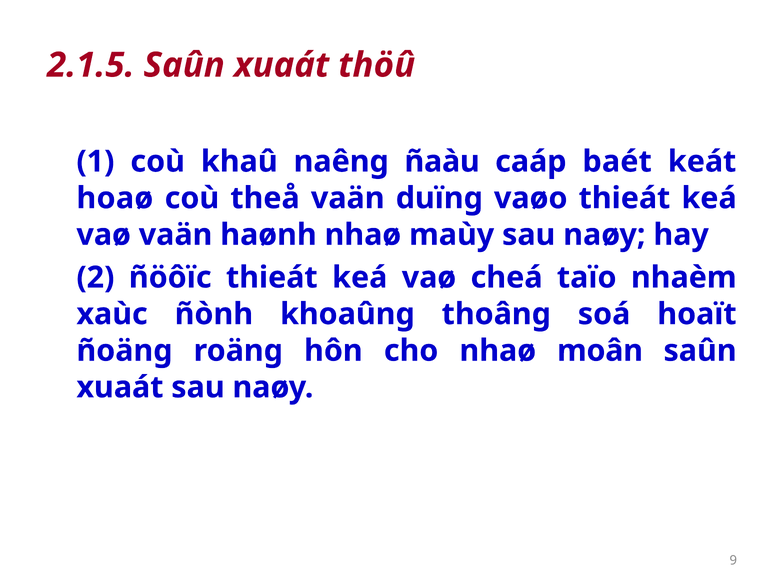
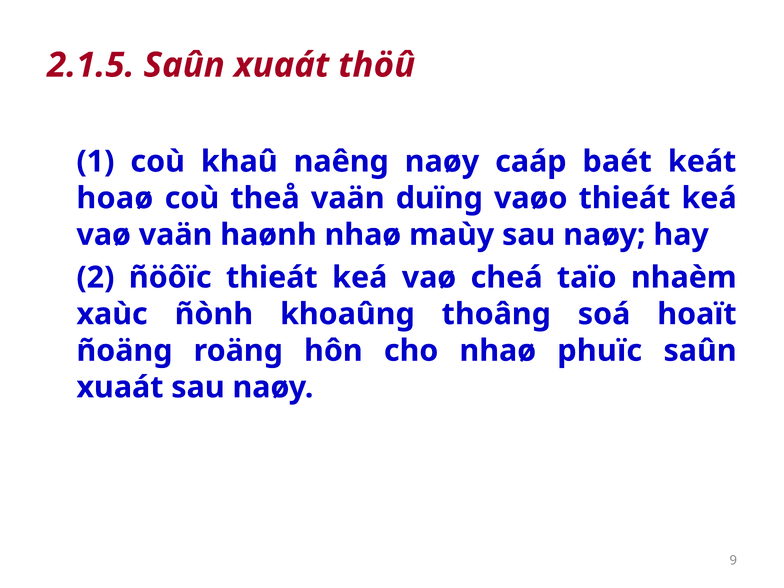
naêng ñaàu: ñaàu -> naøy (442, 162)
moân: moân -> phuïc (600, 351)
